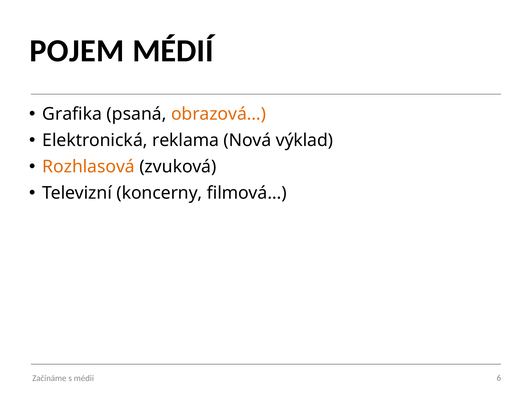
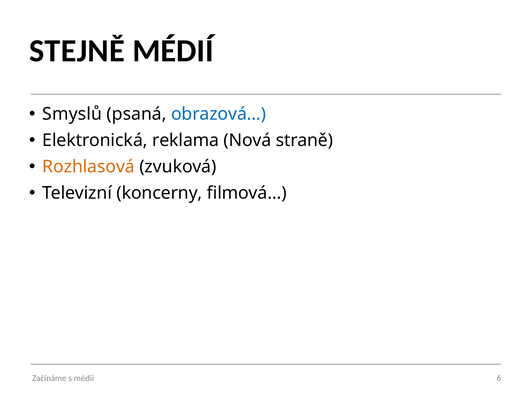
POJEM: POJEM -> STEJNĚ (77, 51)
Grafika: Grafika -> Smyslů (72, 114)
obrazová… colour: orange -> blue (218, 114)
výklad: výklad -> straně (305, 140)
